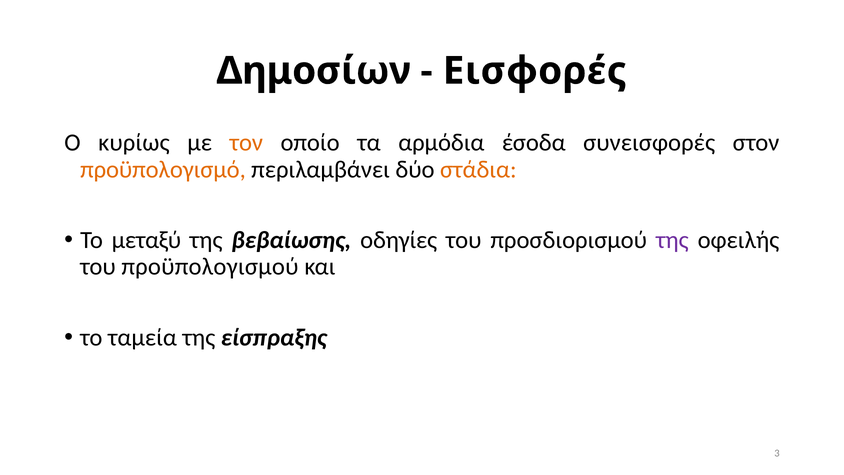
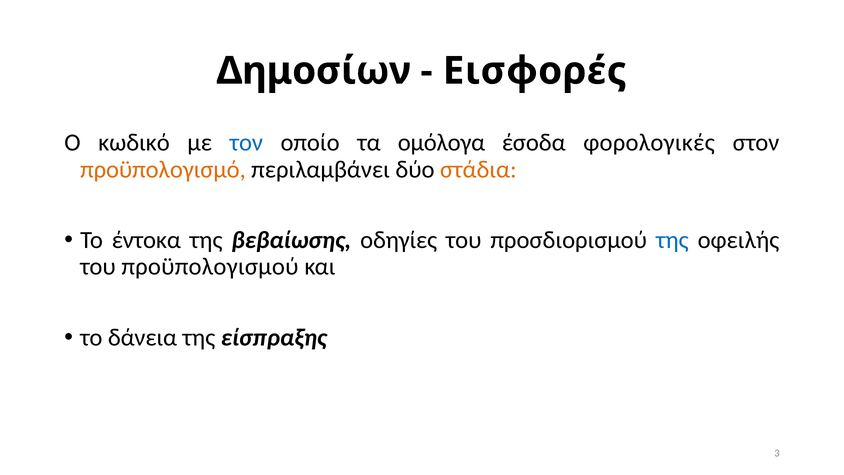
κυρίως: κυρίως -> κωδικό (134, 143)
τον colour: orange -> blue (246, 143)
αρμόδια: αρμόδια -> ομόλογα (441, 143)
συνεισφορές: συνεισφορές -> φορολογικές (649, 143)
μεταξύ: μεταξύ -> έντοκα (146, 240)
της colour: purple -> blue (672, 240)
ταμεία: ταμεία -> δάνεια (142, 337)
